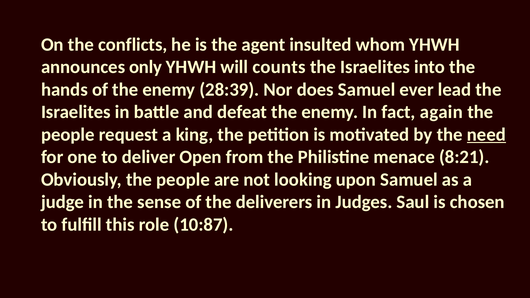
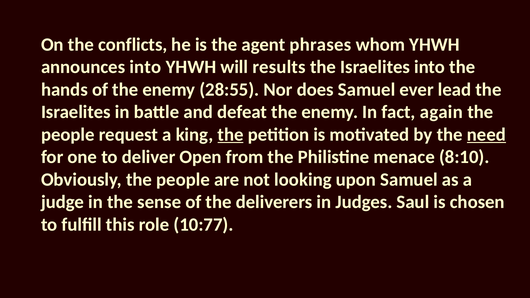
insulted: insulted -> phrases (320, 45)
announces only: only -> into (145, 67)
counts: counts -> results (279, 67)
28:39: 28:39 -> 28:55 (229, 90)
the underline: none -> present (231, 135)
8:21: 8:21 -> 8:10 (464, 157)
10:87: 10:87 -> 10:77 (203, 225)
